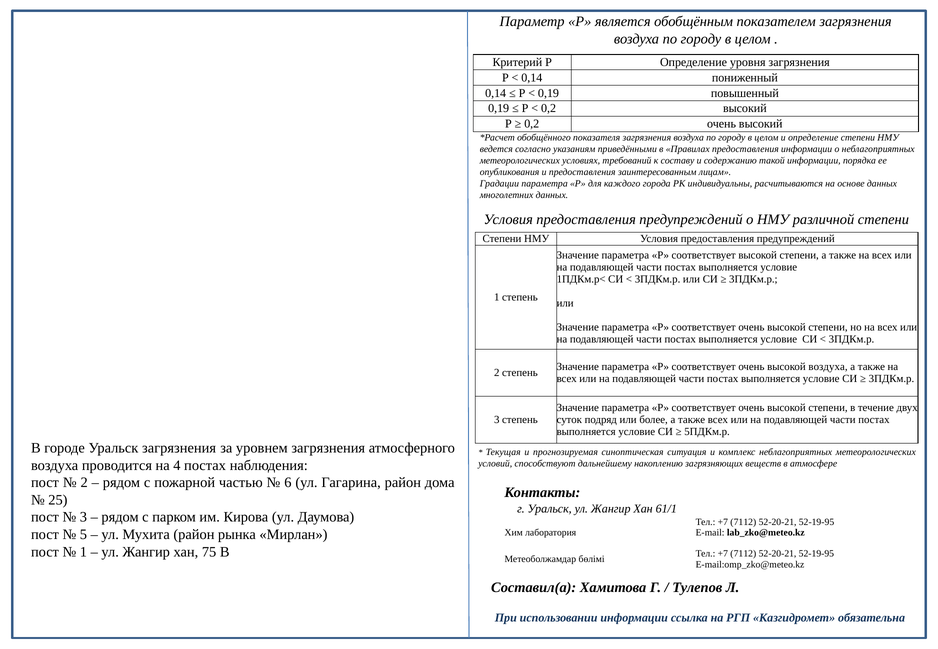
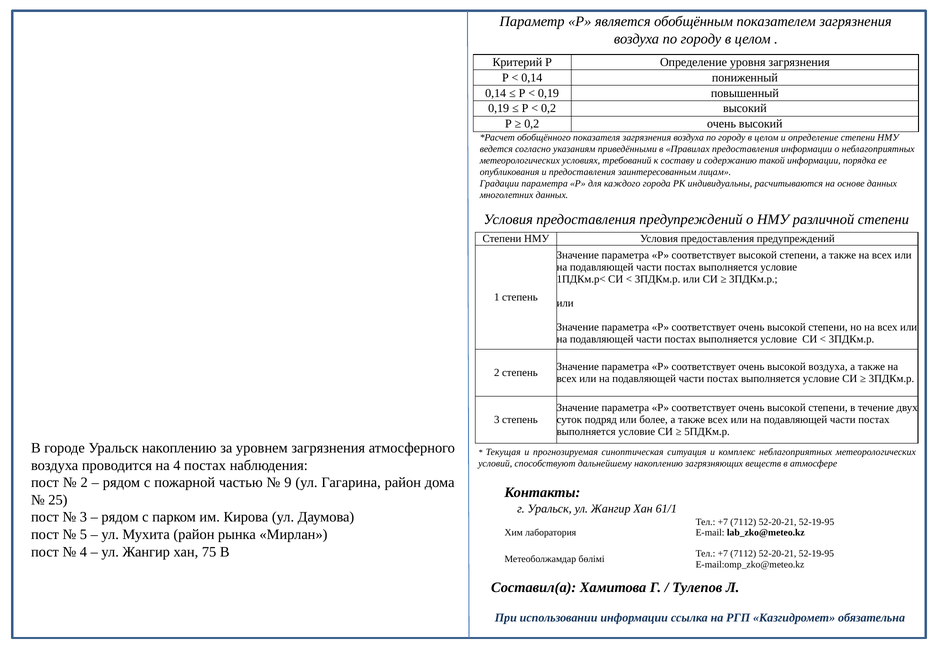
Уральск загрязнения: загрязнения -> накоплению (179, 448)
6: 6 -> 9 (288, 483)
1: 1 -> 4 (83, 552)
